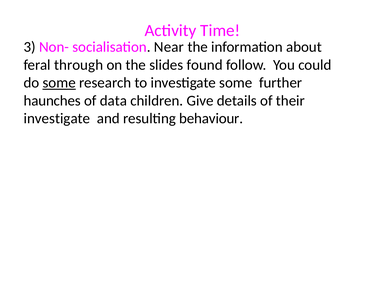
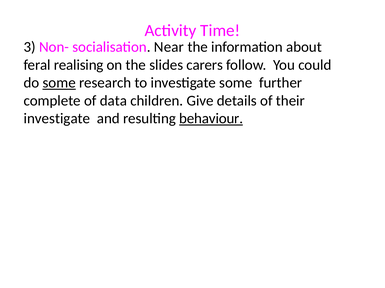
through: through -> realising (79, 65)
found: found -> carers (205, 65)
haunches: haunches -> complete (52, 101)
behaviour underline: none -> present (211, 119)
